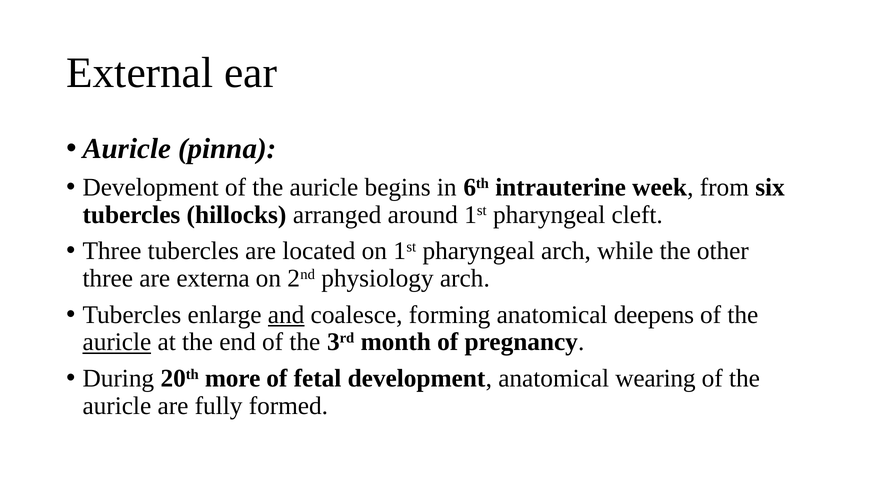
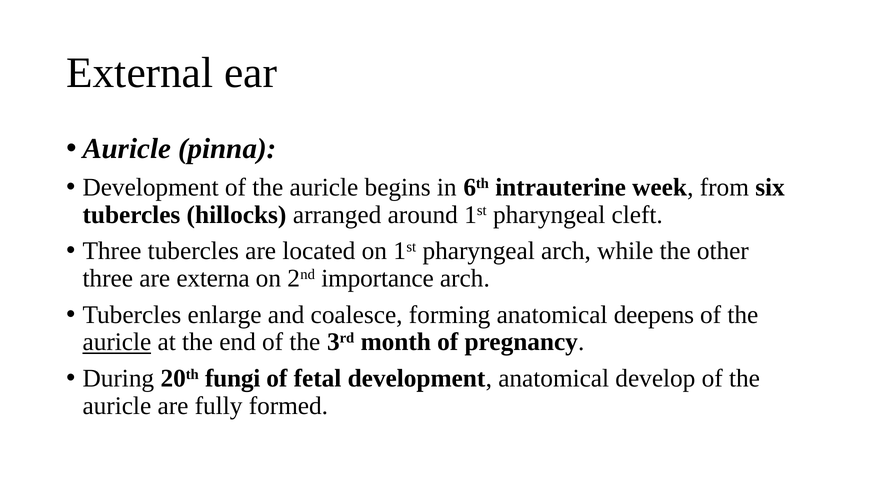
physiology: physiology -> importance (378, 278)
and underline: present -> none (286, 315)
more: more -> fungi (233, 378)
wearing: wearing -> develop (655, 378)
